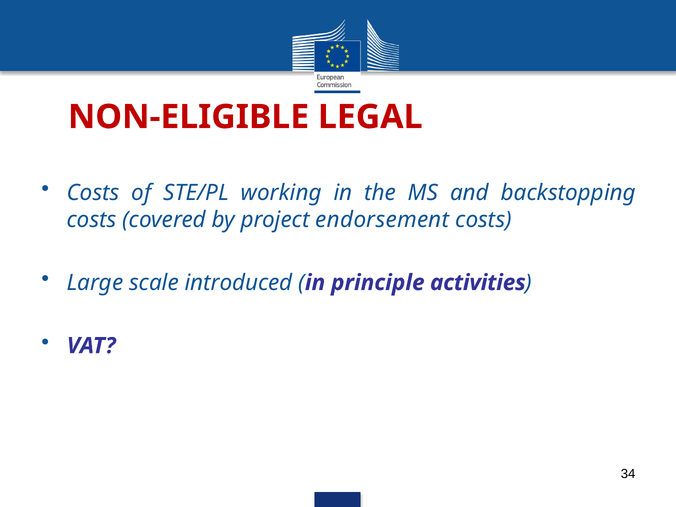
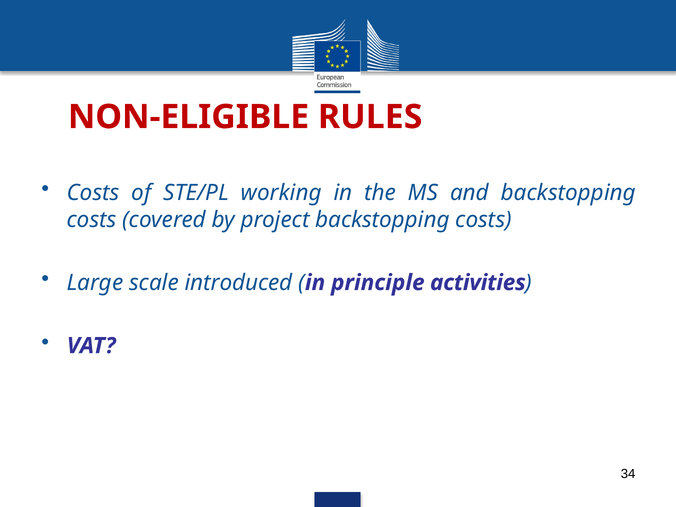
LEGAL: LEGAL -> RULES (370, 117)
project endorsement: endorsement -> backstopping (383, 220)
